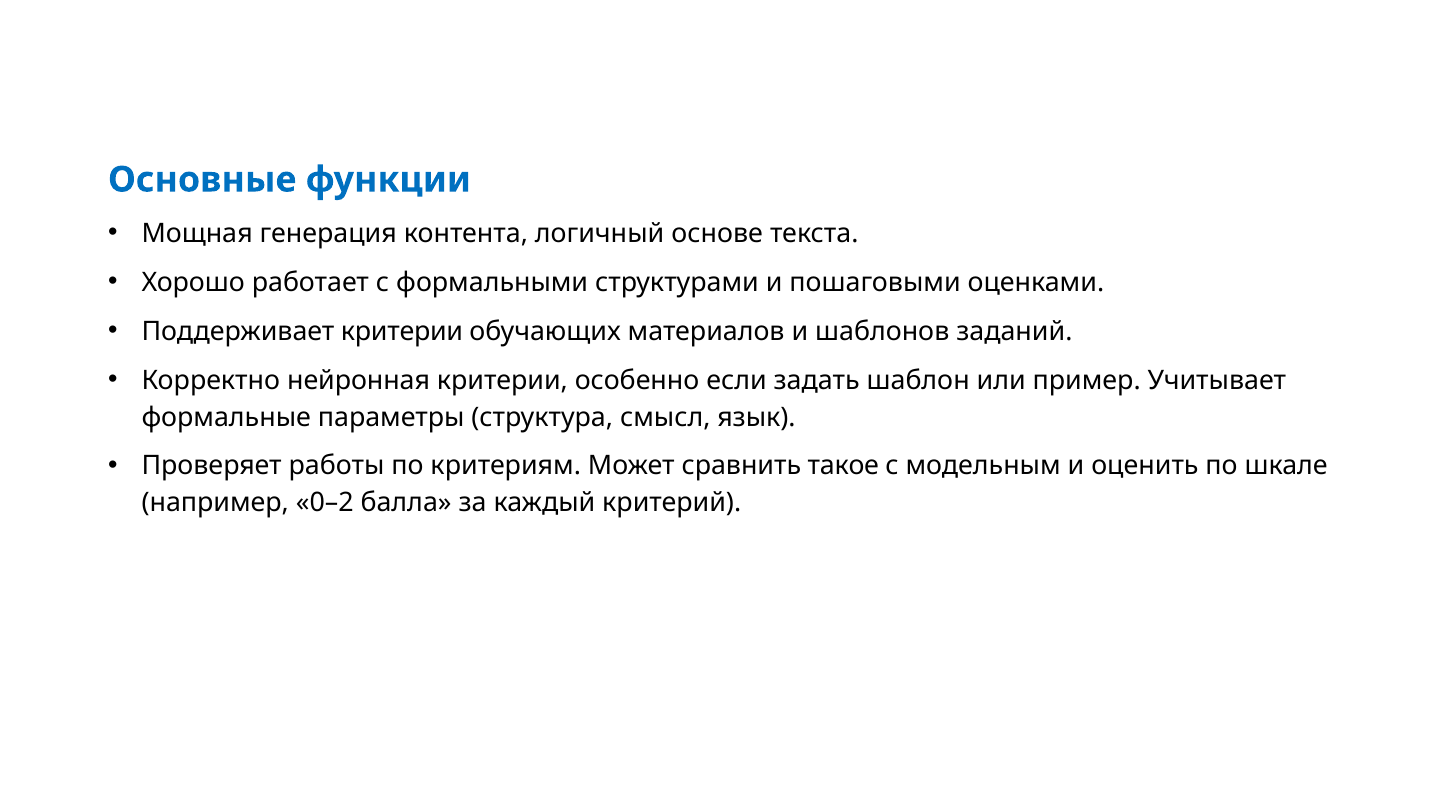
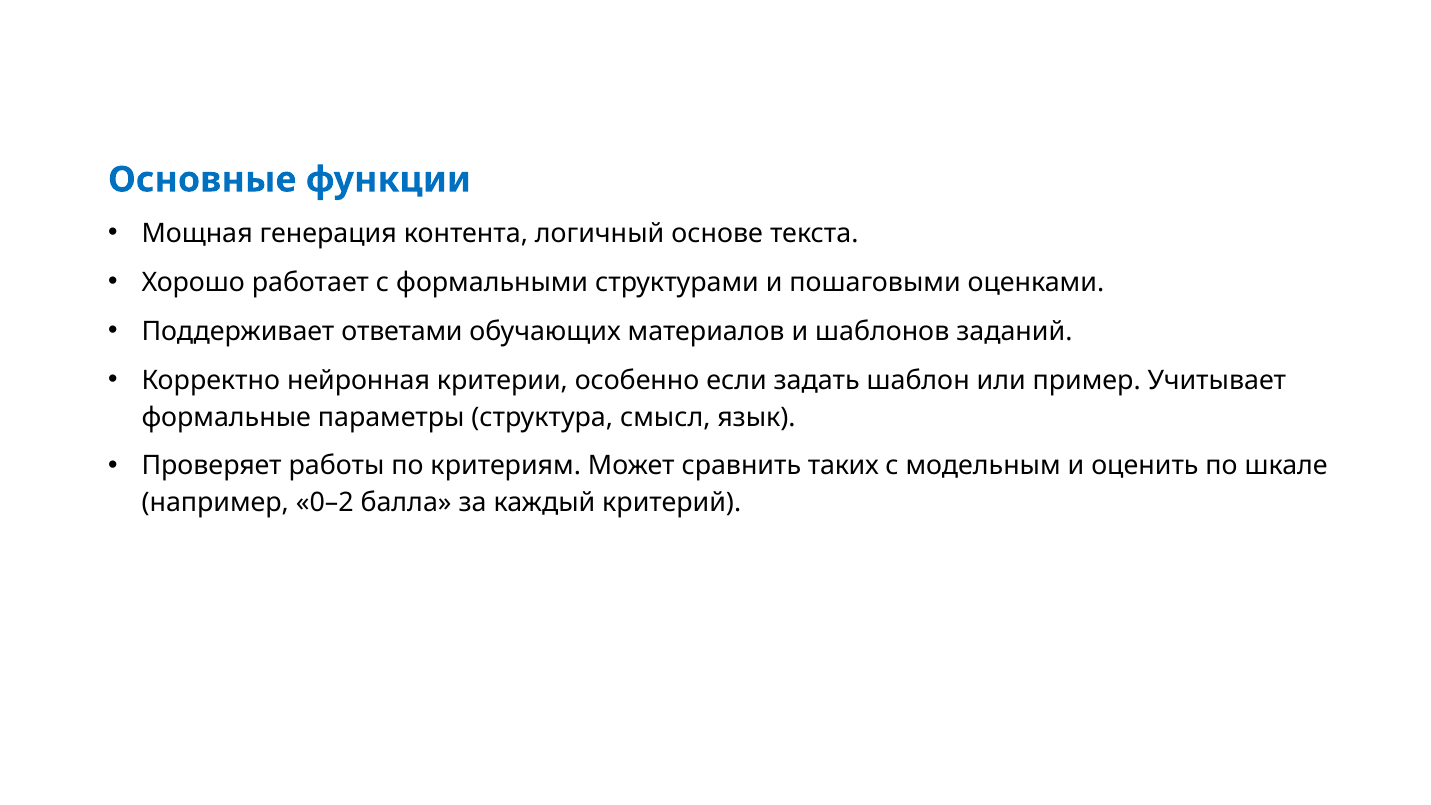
Поддерживает критерии: критерии -> ответами (402, 331)
такое: такое -> таких (843, 466)
